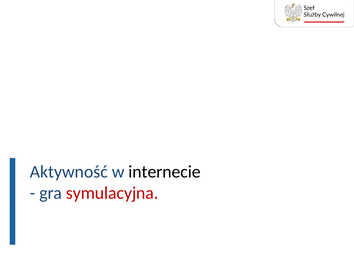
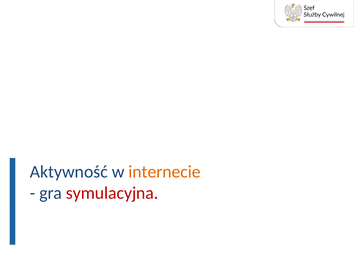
internecie colour: black -> orange (165, 171)
